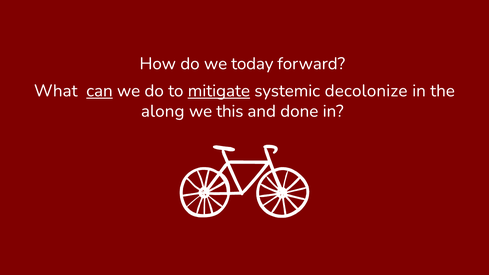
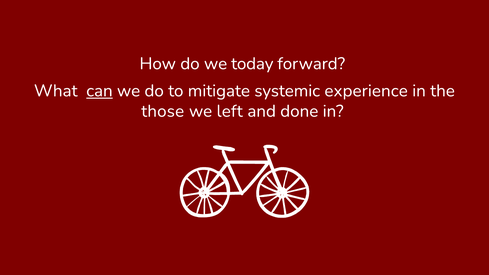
mitigate underline: present -> none (219, 91)
decolonize: decolonize -> experience (366, 91)
along: along -> those (163, 111)
this: this -> left (230, 111)
